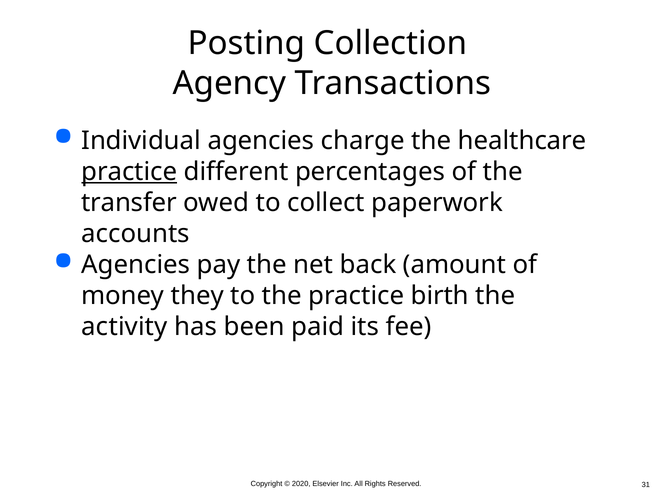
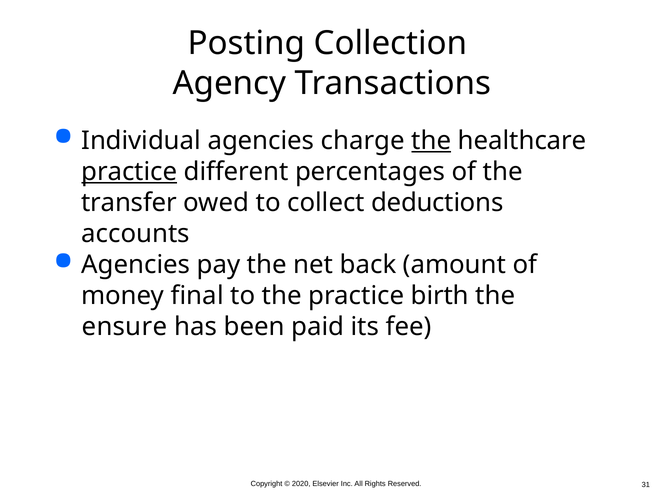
the underline: none -> present (431, 141)
paperwork: paperwork -> deductions (437, 203)
they: they -> final (197, 296)
activity: activity -> ensure (124, 327)
